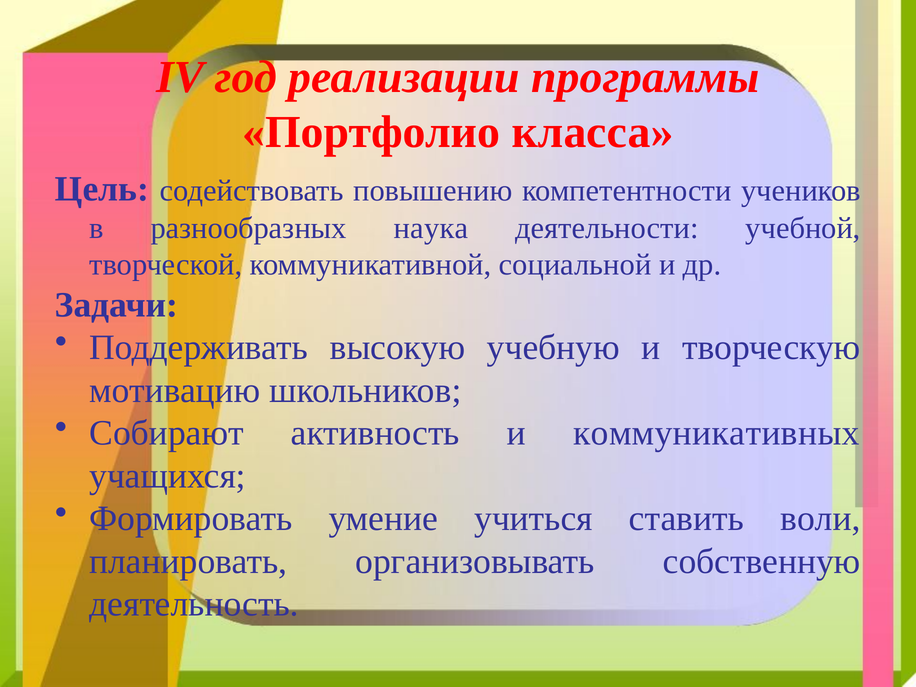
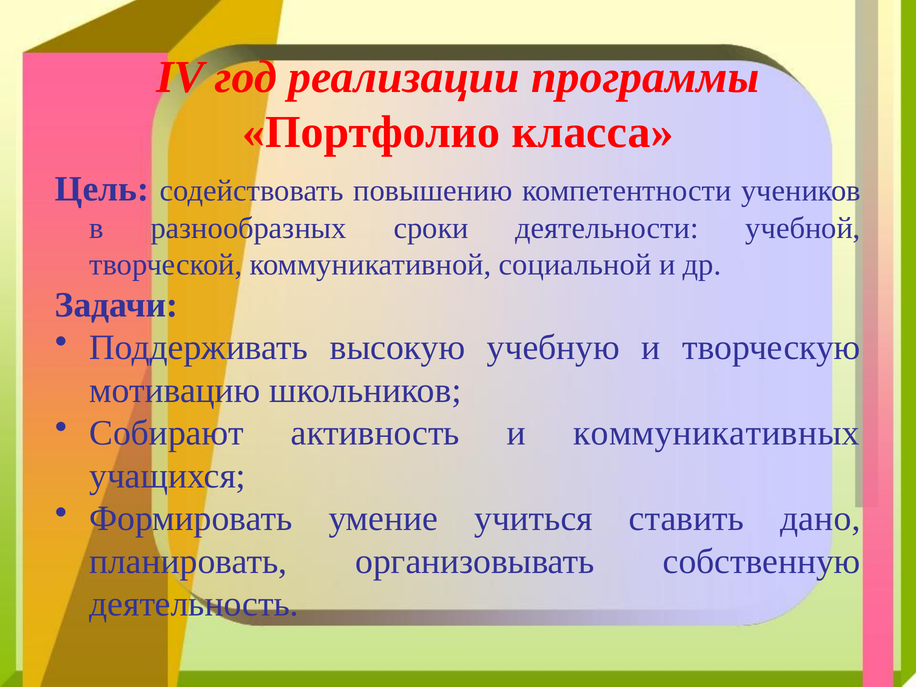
наука: наука -> сроки (431, 228)
воли: воли -> дано (820, 519)
